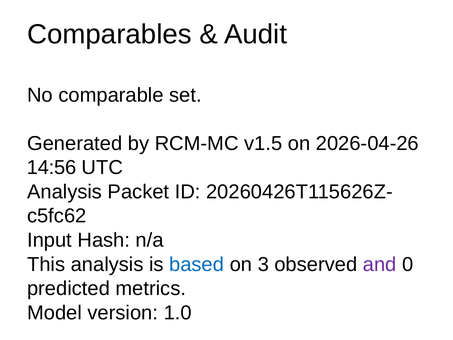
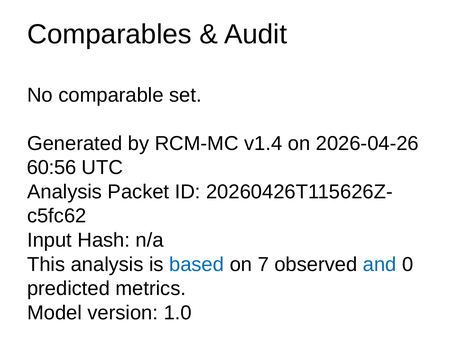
v1.5: v1.5 -> v1.4 (263, 143)
14:56: 14:56 -> 60:56 (52, 167)
3: 3 -> 7 (263, 264)
and colour: purple -> blue (380, 264)
